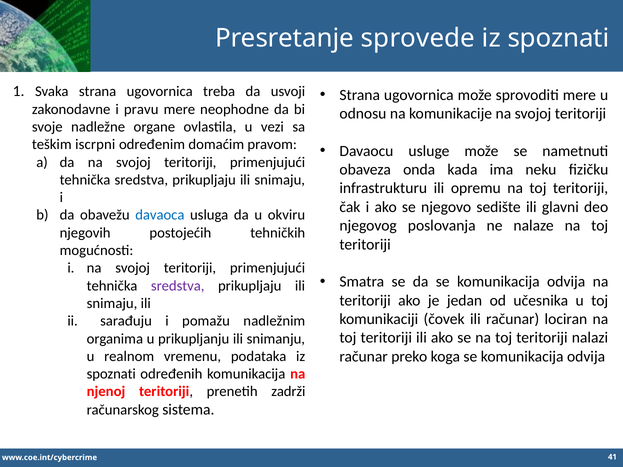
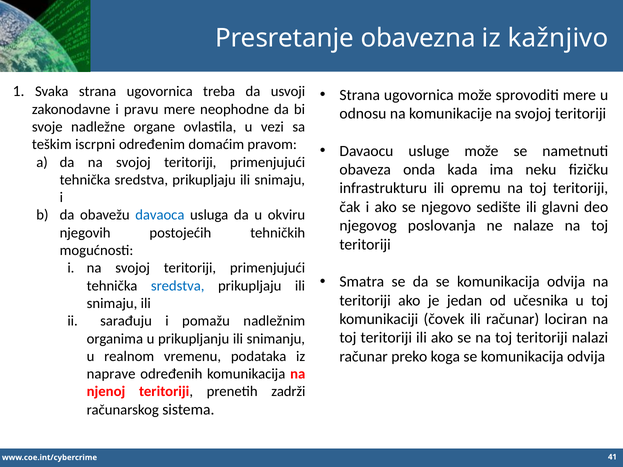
sprovede: sprovede -> obavezna (418, 38)
spoznati: spoznati -> kažnjivo (558, 38)
sredstva colour: purple -> blue (178, 286)
spoznati: spoznati -> naprave (111, 374)
